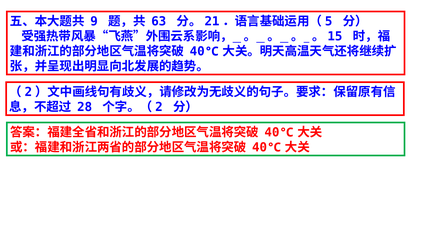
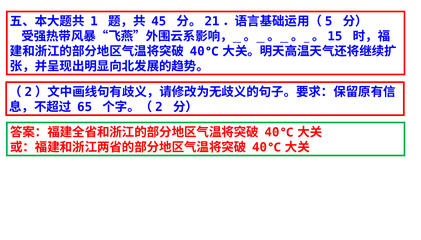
9: 9 -> 1 (94, 22)
63: 63 -> 45 (159, 22)
28: 28 -> 65 (85, 107)
